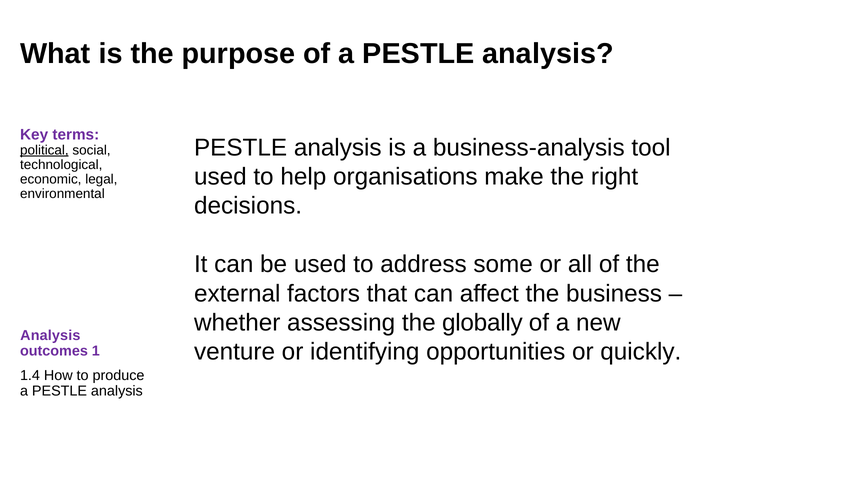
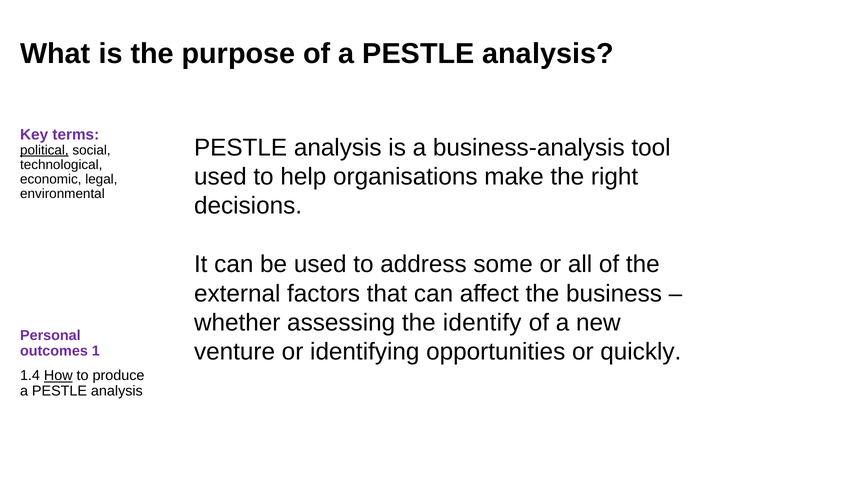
globally: globally -> identify (482, 323)
Analysis: Analysis -> Personal (50, 336)
How underline: none -> present (58, 376)
